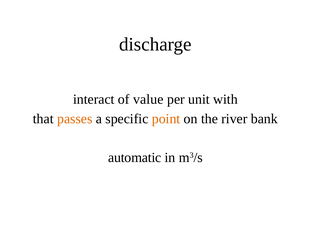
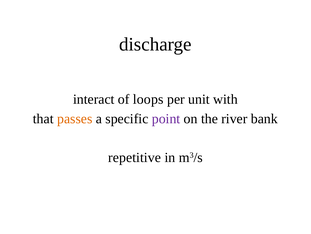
value: value -> loops (148, 99)
point colour: orange -> purple (166, 118)
automatic: automatic -> repetitive (135, 157)
